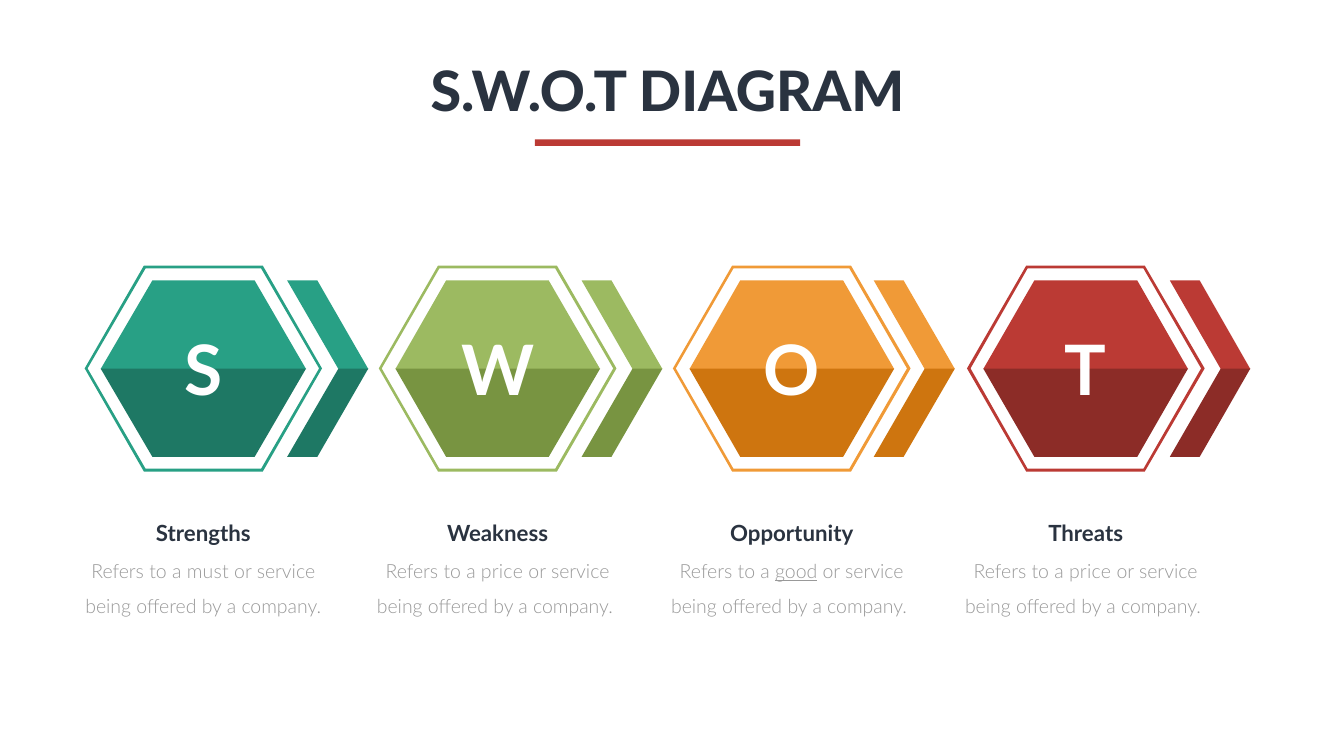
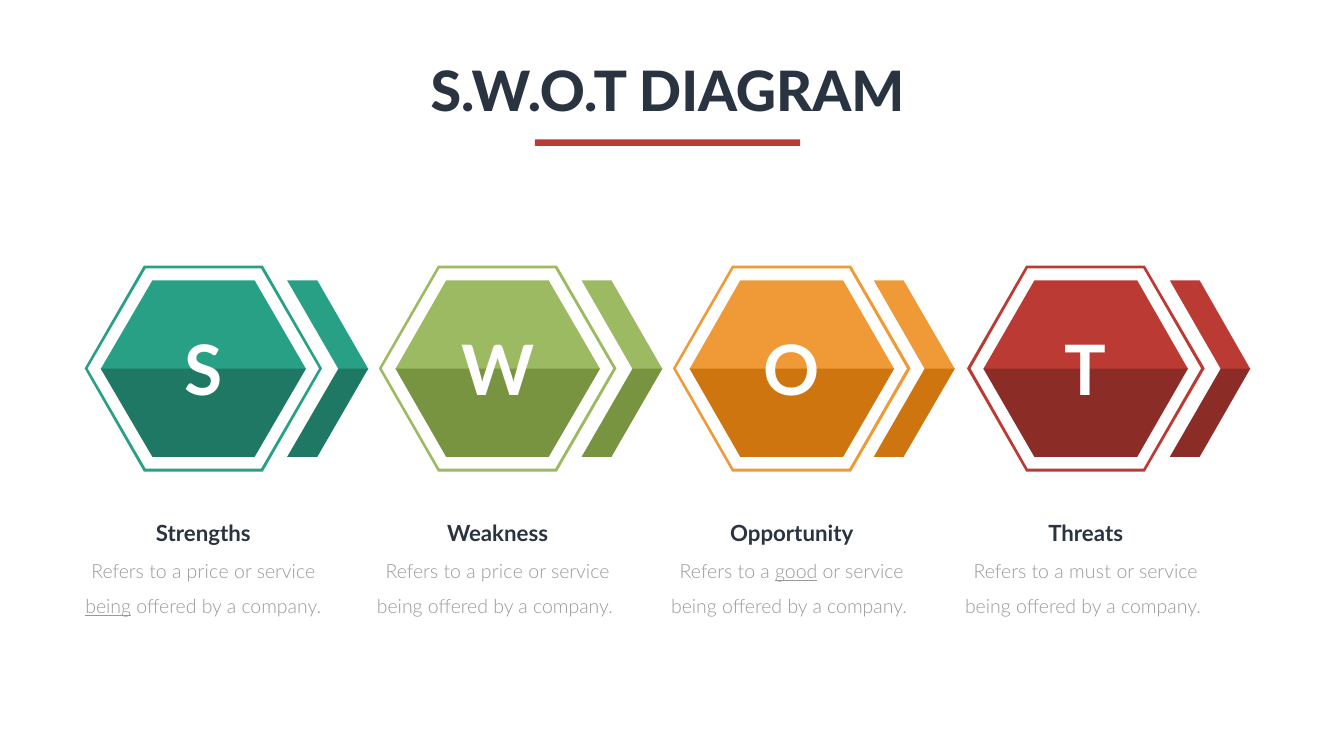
must: must -> price (208, 573)
price: price -> must (1090, 573)
being underline: none -> present (108, 608)
